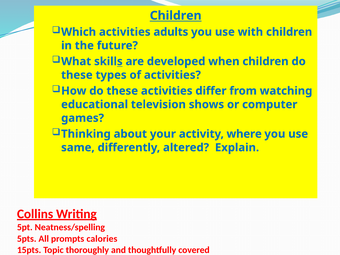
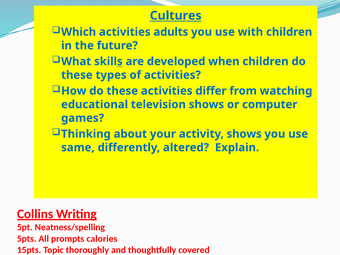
Children: Children -> Cultures (176, 16)
activity where: where -> shows (244, 134)
